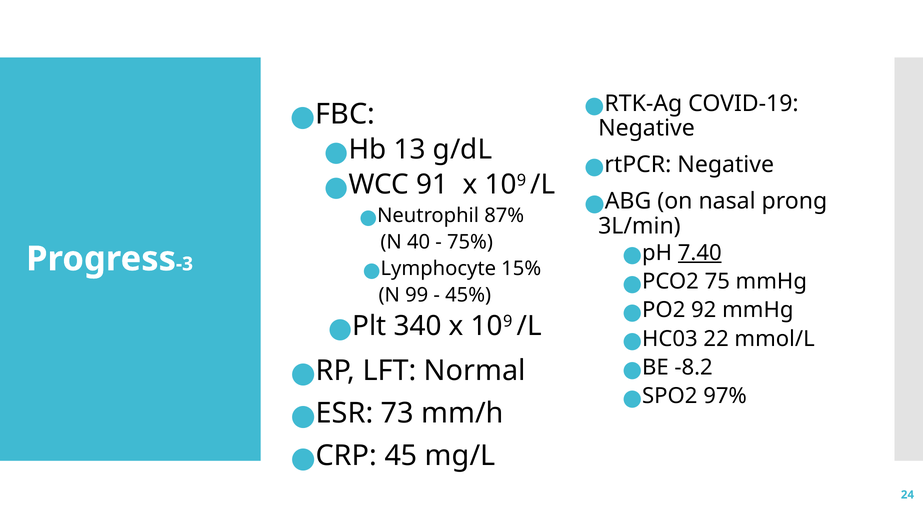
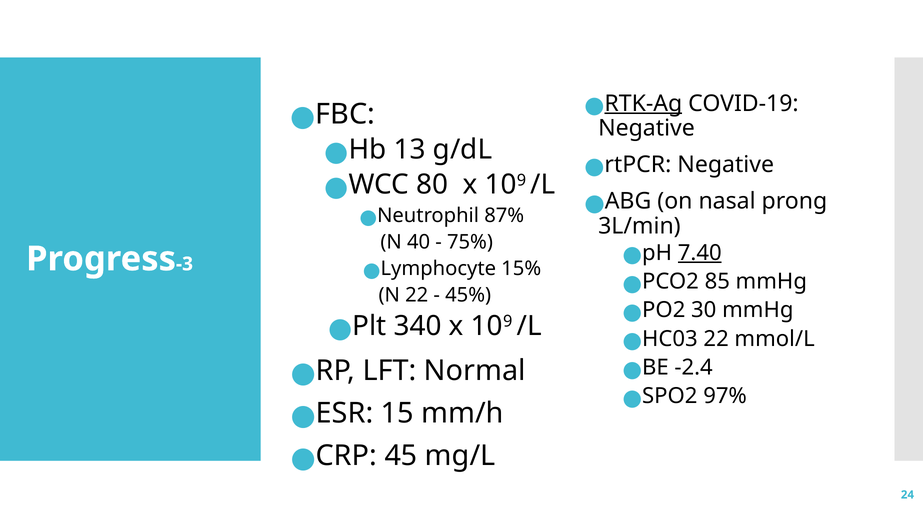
RTK-Ag underline: none -> present (643, 103)
91: 91 -> 80 (432, 185)
75: 75 -> 85 (717, 282)
N 99: 99 -> 22 (417, 295)
92: 92 -> 30 (704, 310)
-8.2: -8.2 -> -2.4 (694, 368)
73: 73 -> 15 (397, 413)
